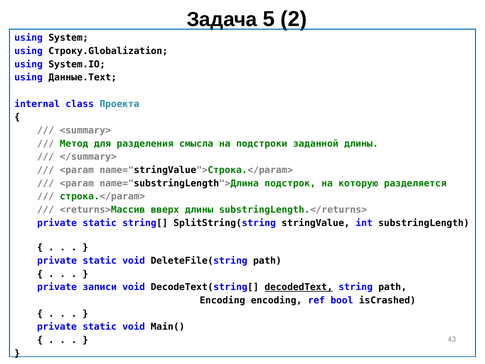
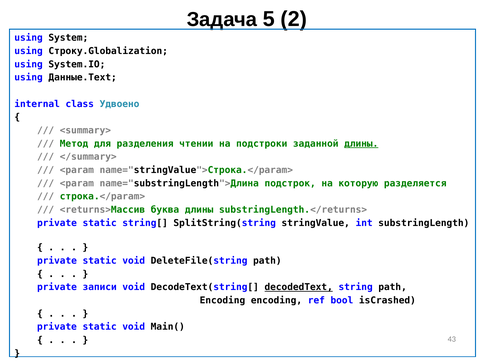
Проекта: Проекта -> Удвоено (120, 104)
смысла: смысла -> чтении (196, 144)
длины underline: none -> present (361, 144)
вверх: вверх -> буква (165, 210)
